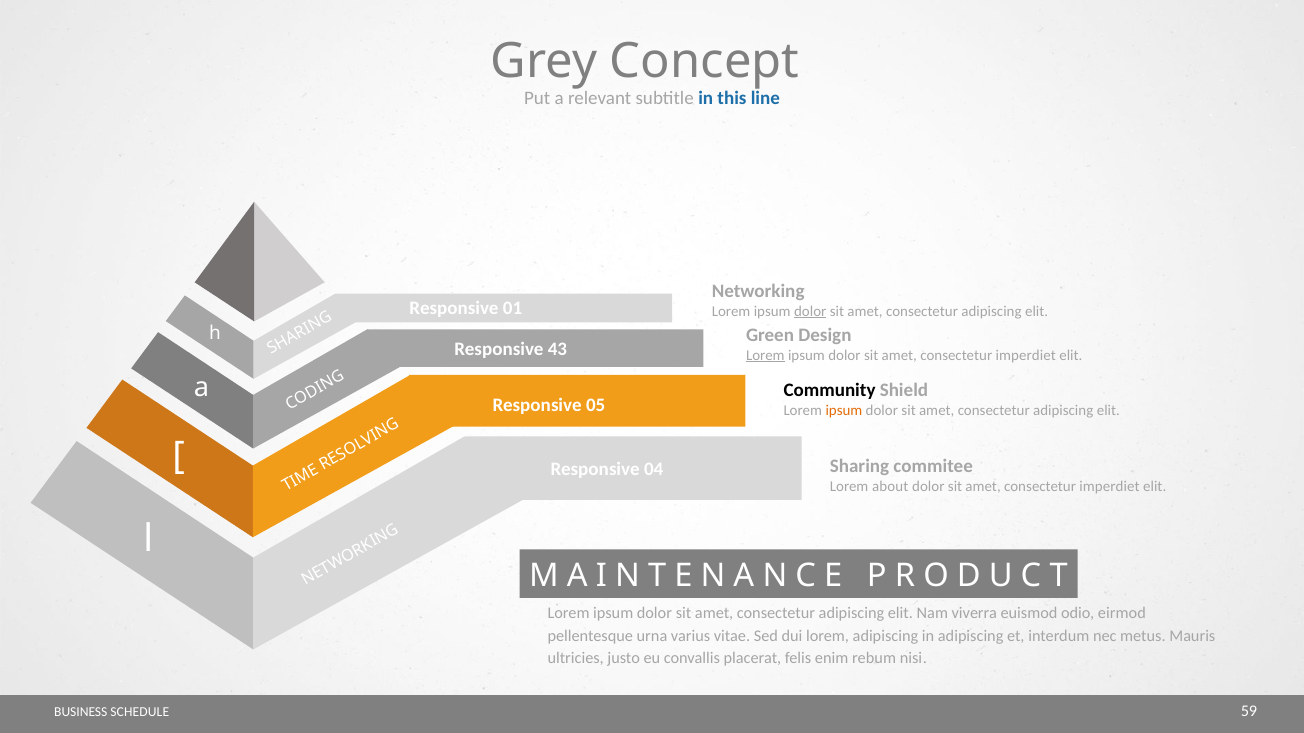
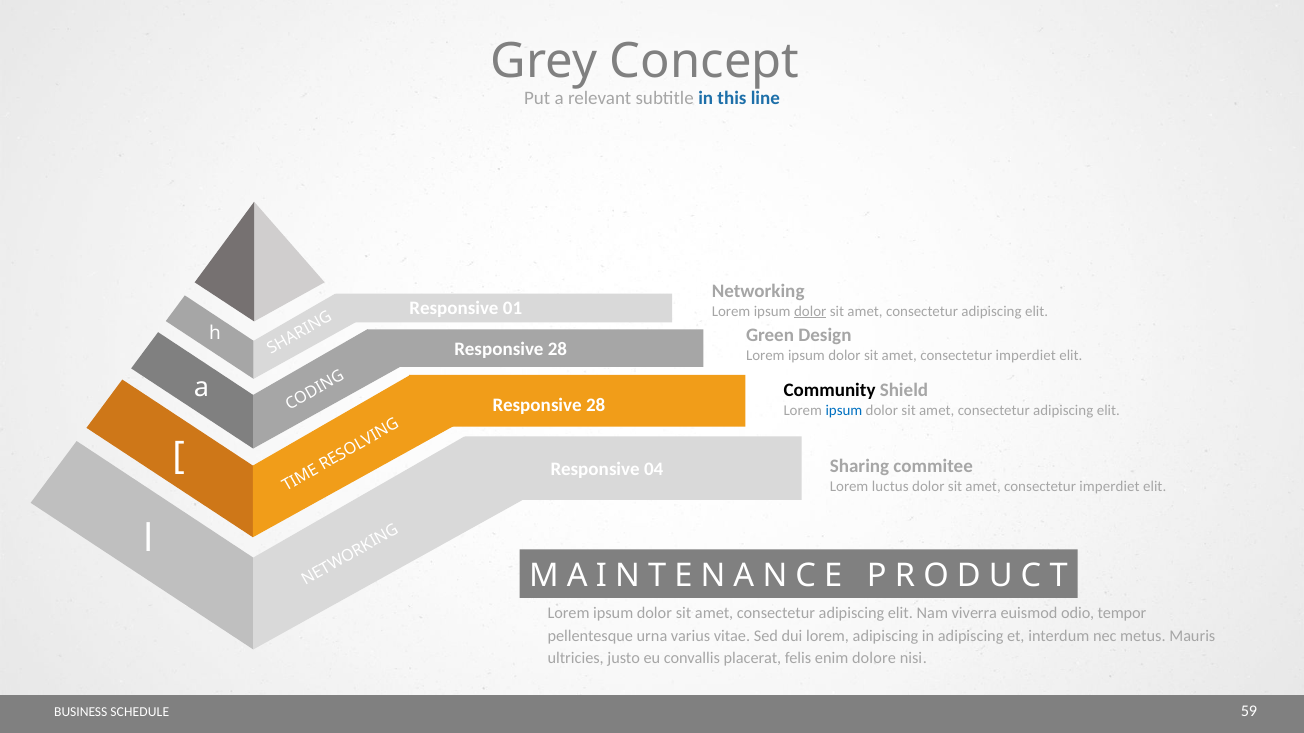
43: 43 -> 28 (557, 349)
Lorem underline: present -> none (765, 356)
05: 05 -> 28 (596, 406)
ipsum colour: orange -> blue (844, 410)
about: about -> luctus (890, 487)
eirmod: eirmod -> tempor (1122, 614)
rebum: rebum -> dolore (874, 659)
